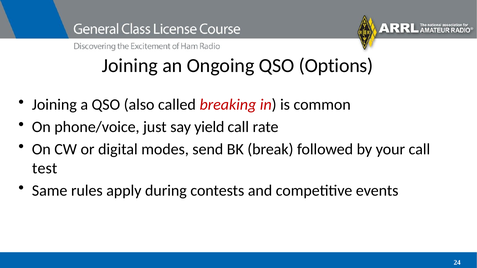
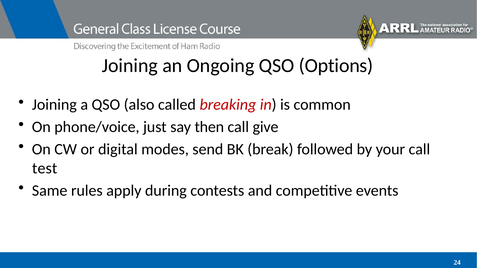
yield: yield -> then (209, 127)
rate: rate -> give (266, 127)
